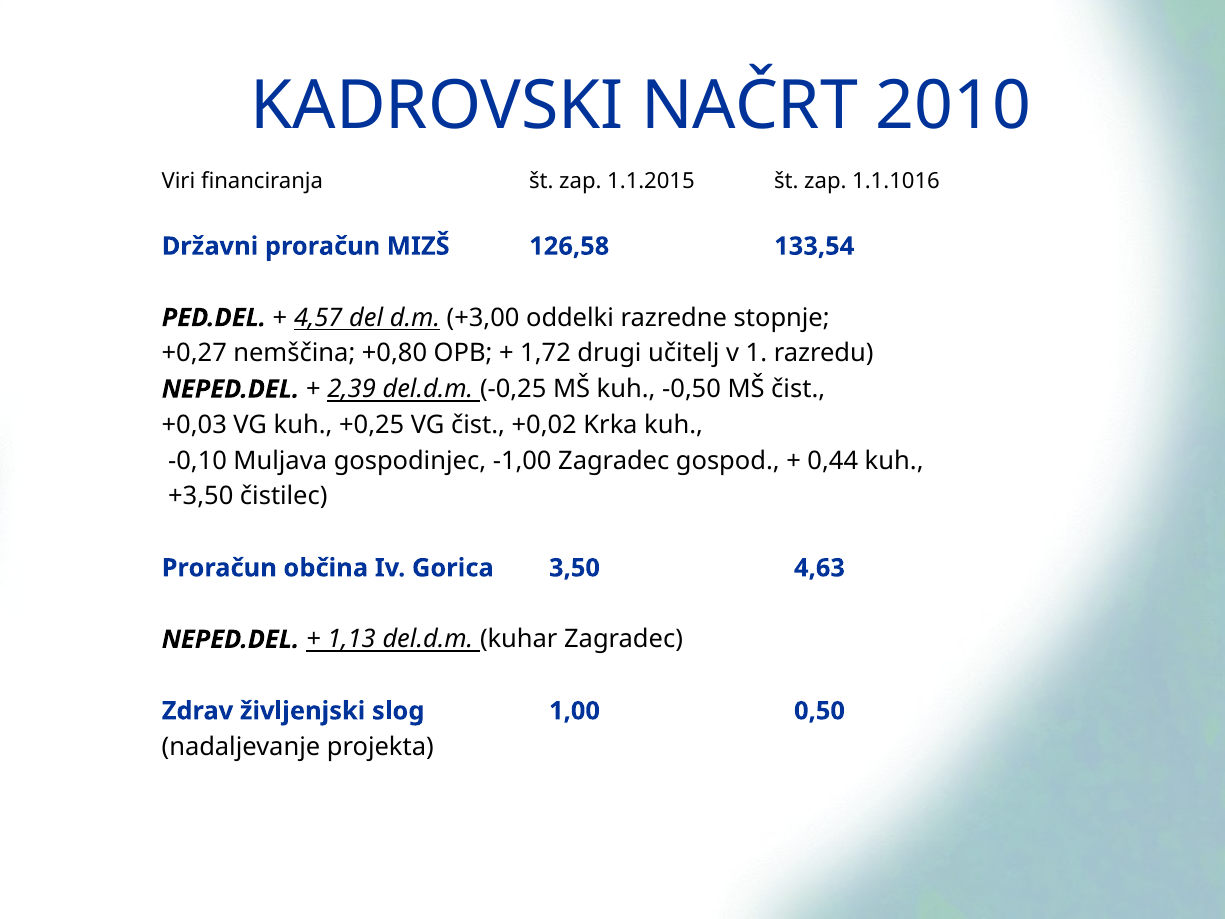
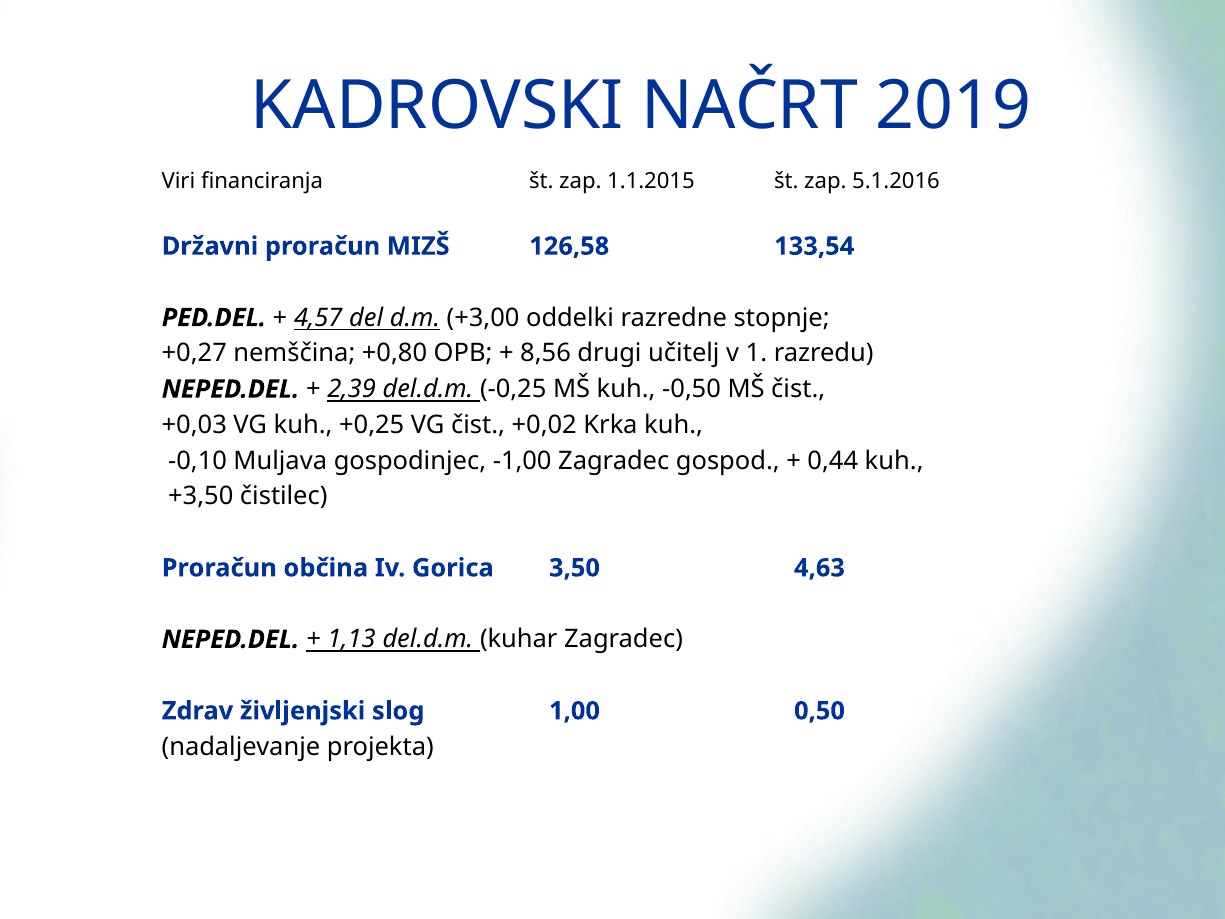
2010: 2010 -> 2019 (953, 106)
1.1.1016: 1.1.1016 -> 5.1.2016 (896, 181)
1,72: 1,72 -> 8,56 (546, 353)
